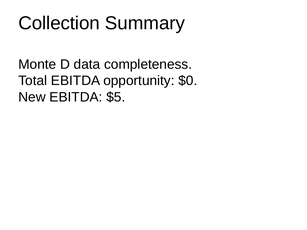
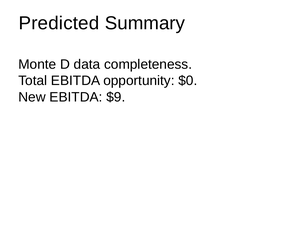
Collection: Collection -> Predicted (59, 23)
$5: $5 -> $9 (116, 97)
